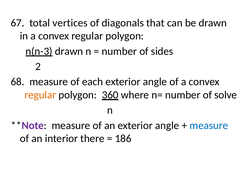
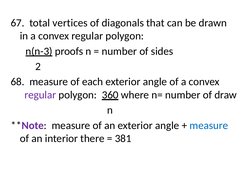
drawn: drawn -> proofs (69, 51)
regular colour: orange -> purple (40, 95)
solve: solve -> draw (226, 95)
186: 186 -> 381 (123, 139)
